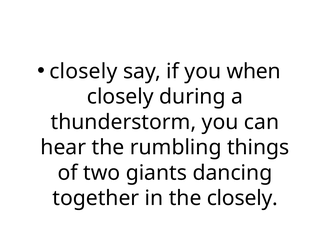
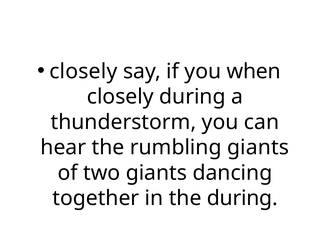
rumbling things: things -> giants (258, 148)
the closely: closely -> during (242, 199)
